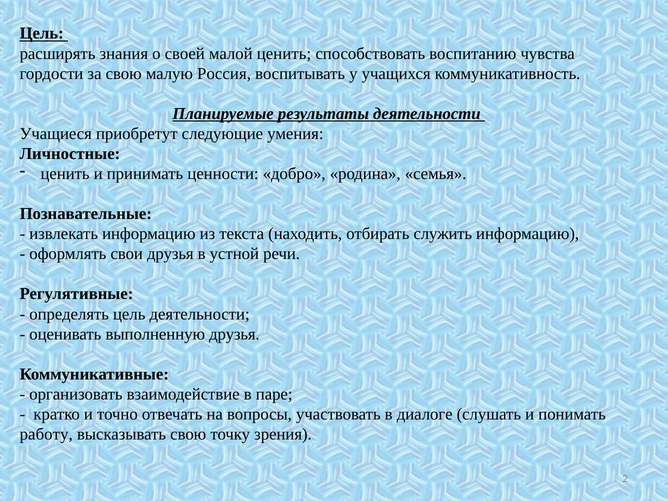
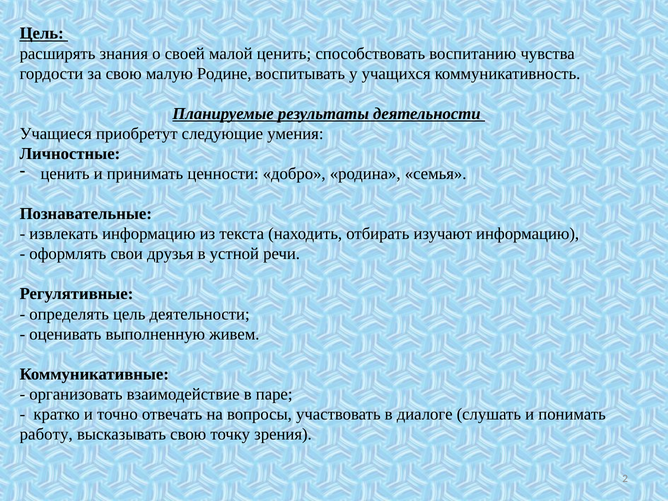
Россия: Россия -> Родине (224, 74)
служить: служить -> изучают (443, 234)
выполненную друзья: друзья -> живем (234, 334)
